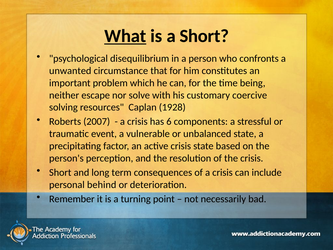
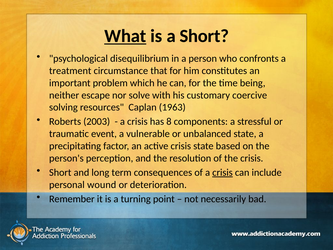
unwanted: unwanted -> treatment (70, 71)
1928: 1928 -> 1963 (172, 107)
2007: 2007 -> 2003 (97, 121)
6: 6 -> 8 (169, 121)
crisis underline: none -> present (222, 172)
behind: behind -> wound (102, 185)
